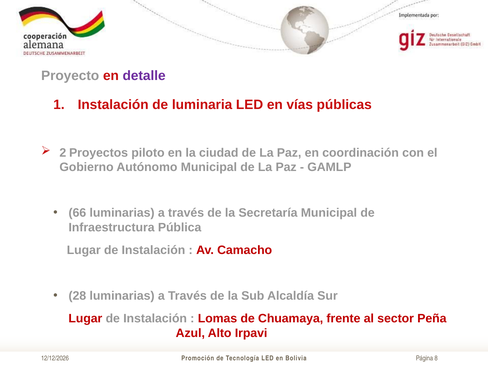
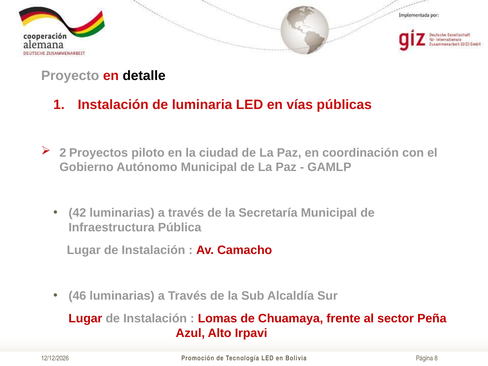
detalle colour: purple -> black (144, 76)
66: 66 -> 42 (77, 213)
28: 28 -> 46 (77, 296)
